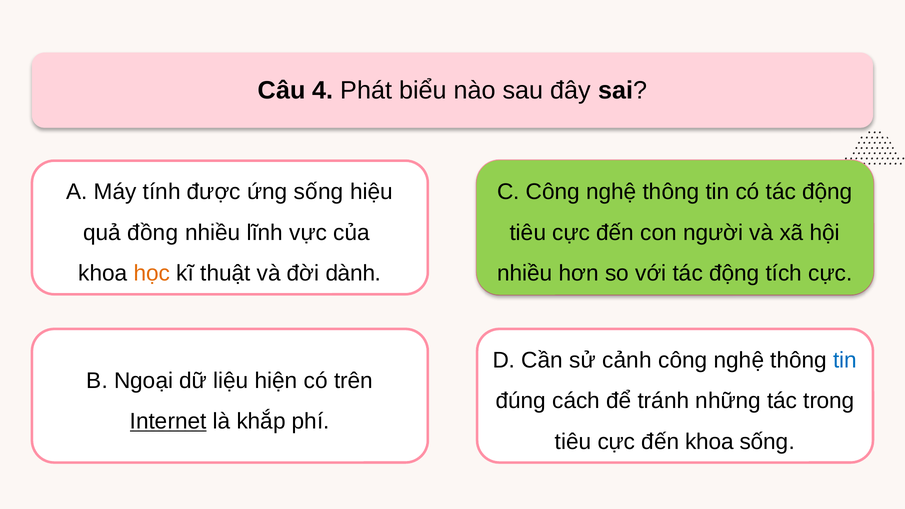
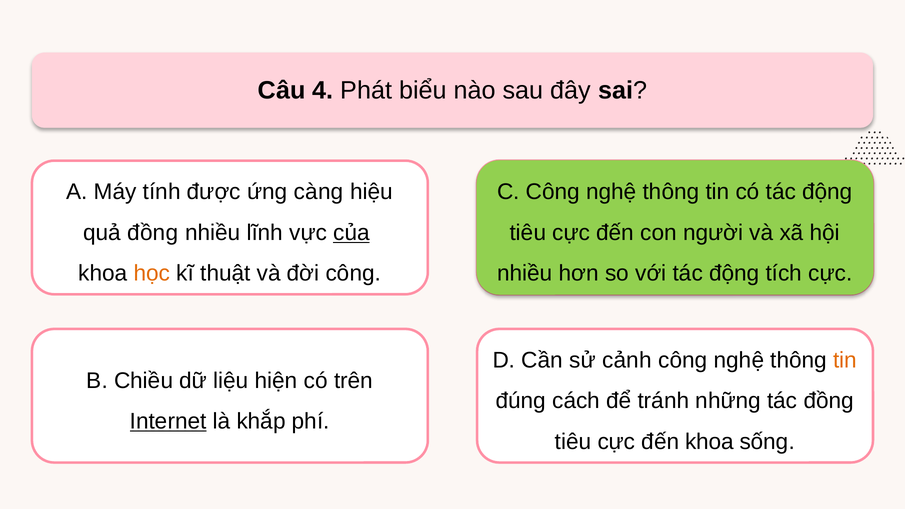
ứng sống: sống -> càng (319, 192)
của underline: none -> present (351, 233)
đời dành: dành -> công (353, 273)
tin colour: blue -> orange (845, 360)
Ngoại: Ngoại -> Chiều (144, 381)
tác trong: trong -> đồng (829, 401)
